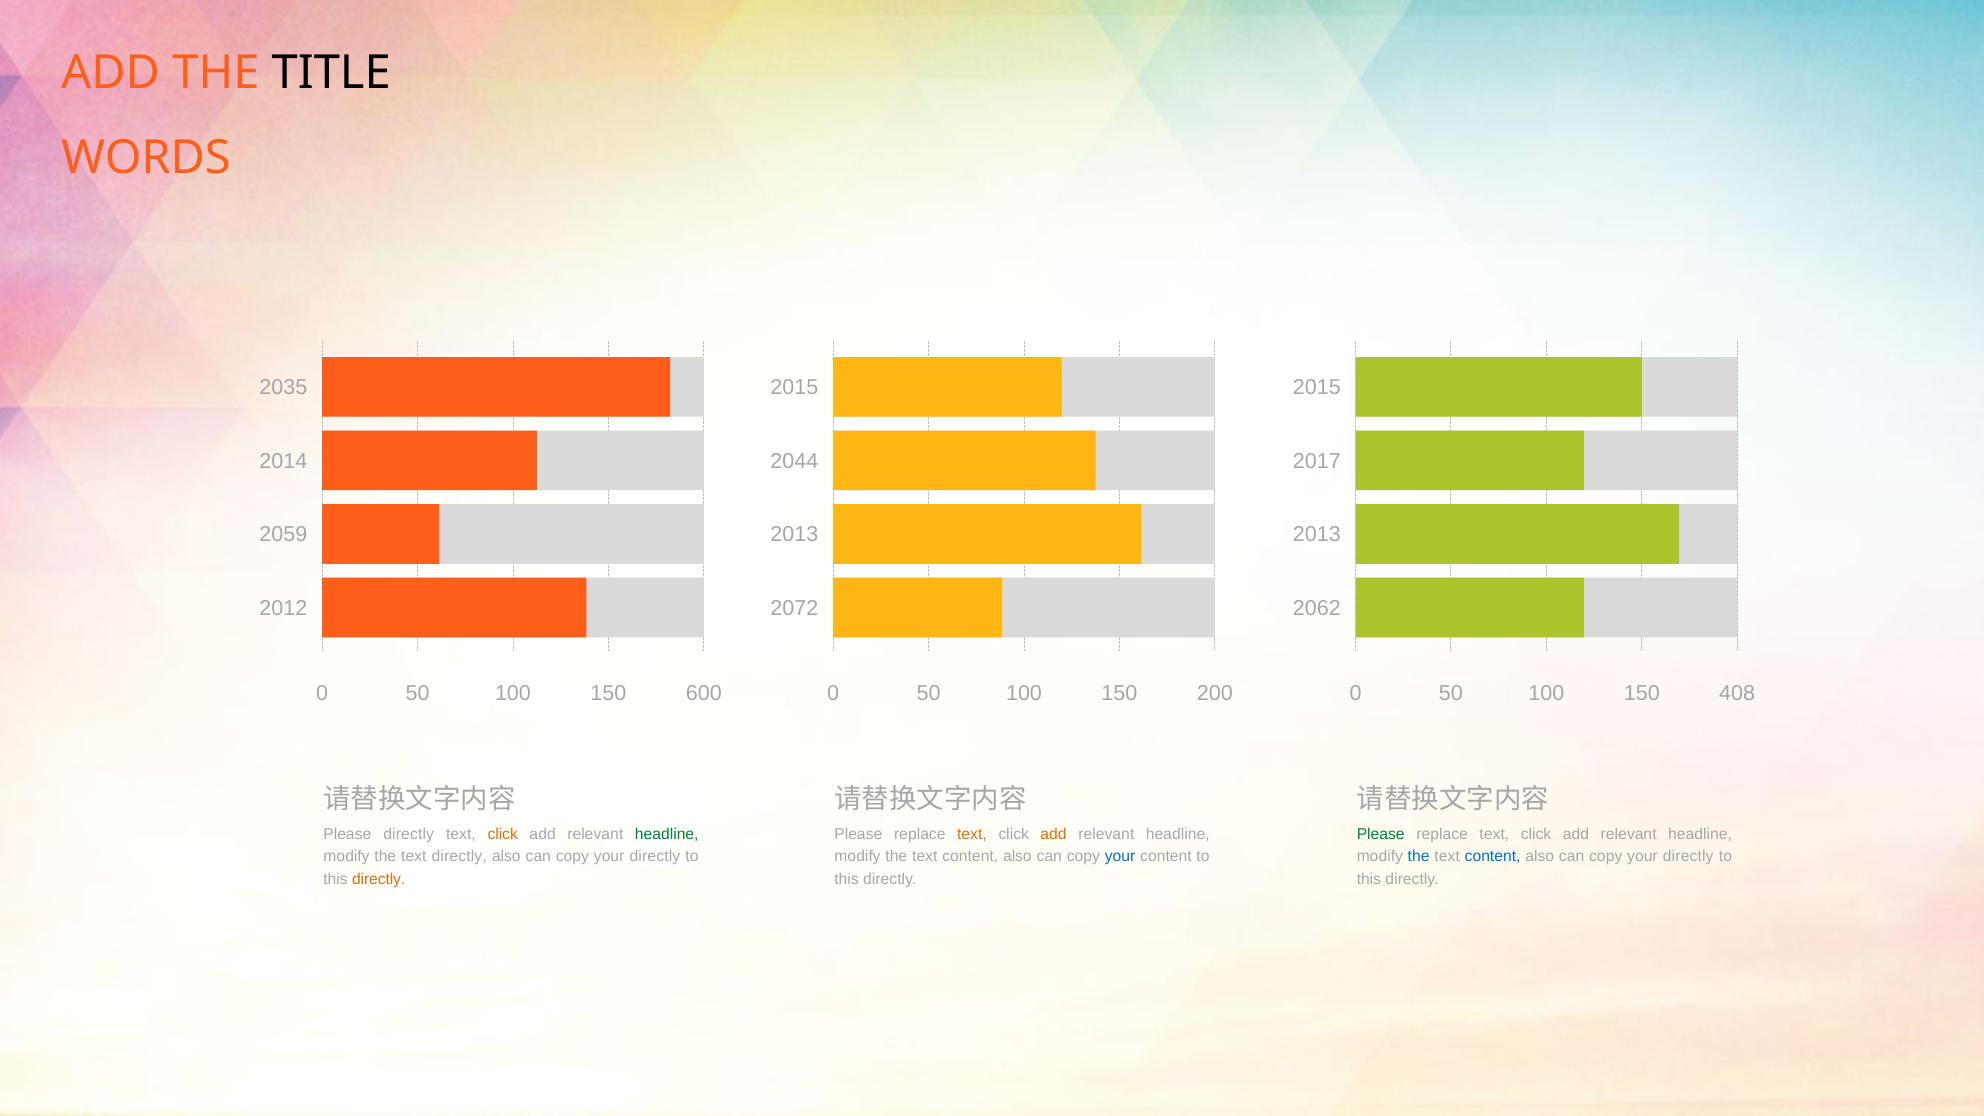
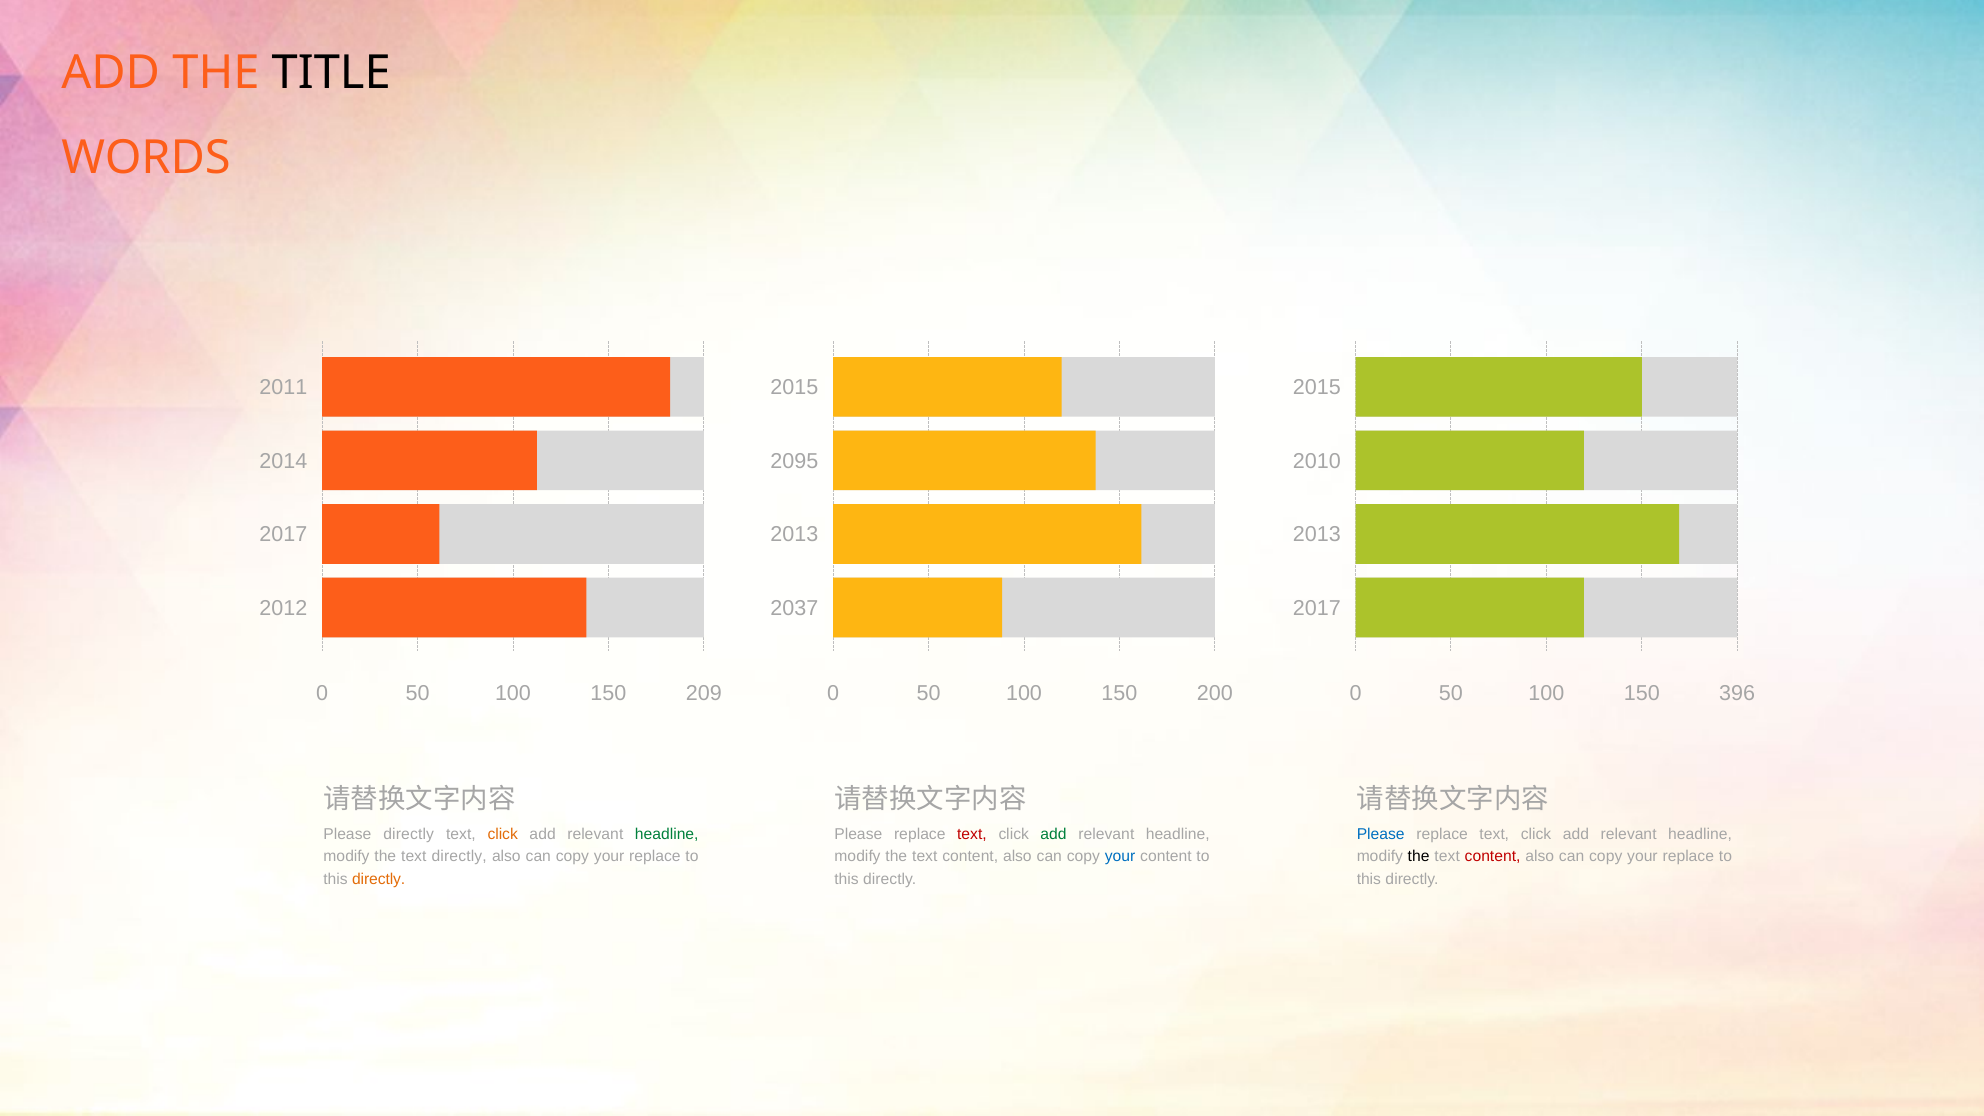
2035: 2035 -> 2011 (283, 387)
2044: 2044 -> 2095 (794, 461)
2017: 2017 -> 2010 (1317, 461)
2059: 2059 -> 2017 (283, 534)
2072: 2072 -> 2037 (794, 608)
2062: 2062 -> 2017 (1317, 608)
600: 600 -> 209 (704, 694)
408: 408 -> 396 (1737, 694)
text colour: orange -> red (972, 834)
add colour: orange -> green (1054, 834)
Please colour: green -> blue (1381, 834)
directly: directly -> replace (655, 857)
the colour: blue -> black (1419, 857)
content colour: blue -> red (1493, 857)
directly: directly -> replace (1688, 857)
